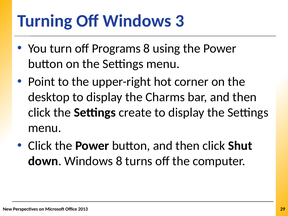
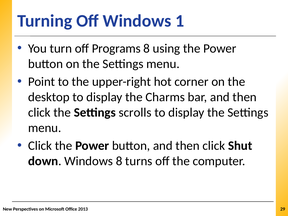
3: 3 -> 1 (180, 21)
create: create -> scrolls (135, 112)
